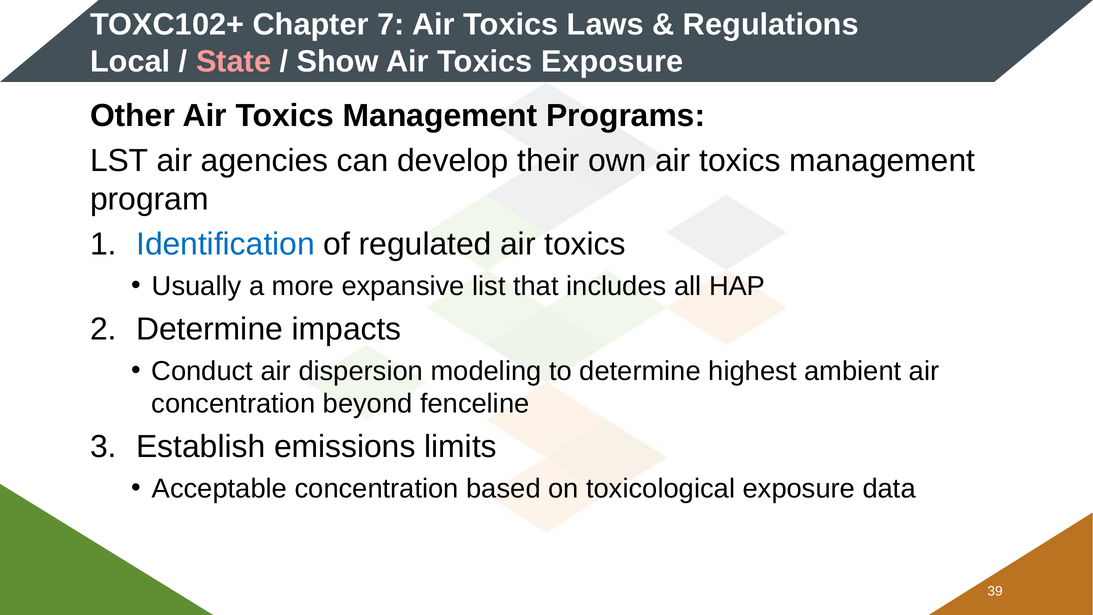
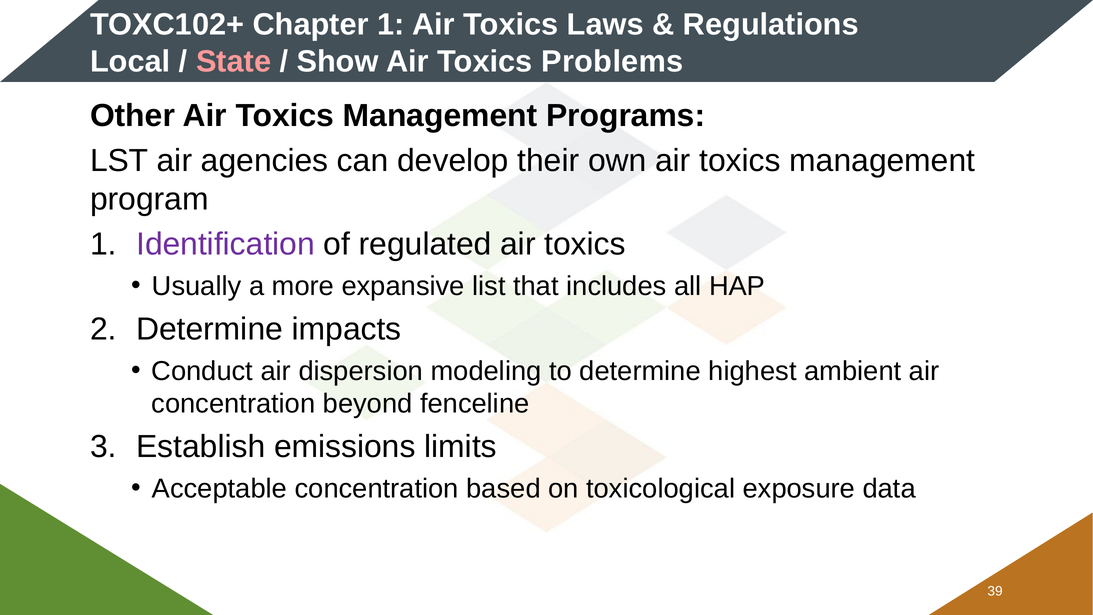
Chapter 7: 7 -> 1 (391, 25)
Toxics Exposure: Exposure -> Problems (612, 62)
Identification colour: blue -> purple (226, 244)
